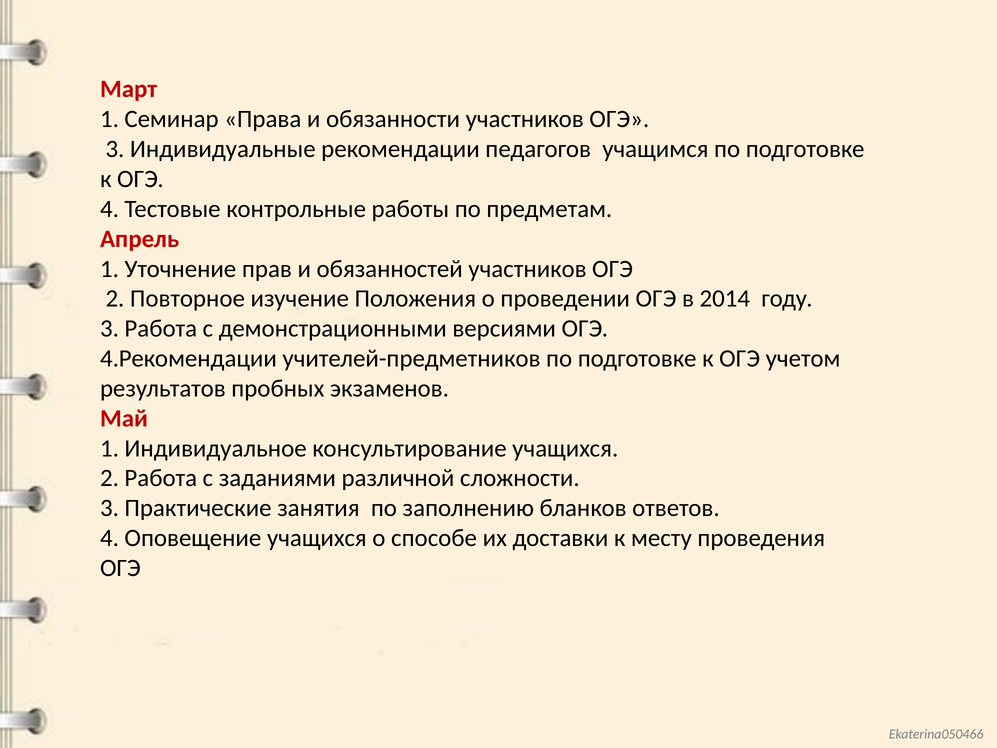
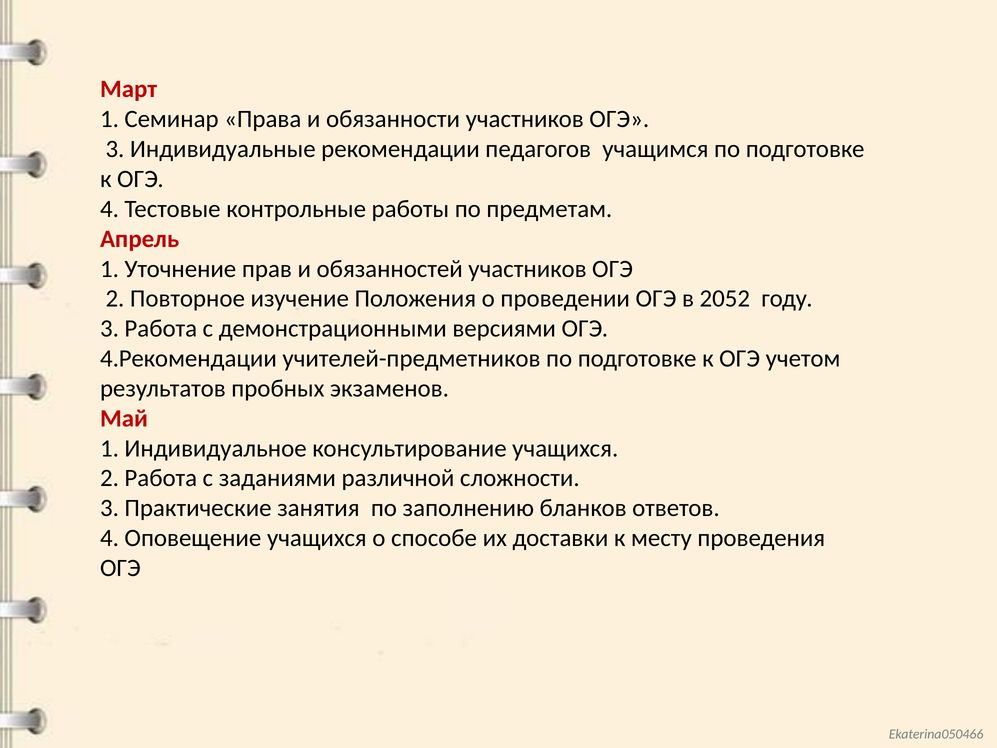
2014: 2014 -> 2052 (725, 299)
